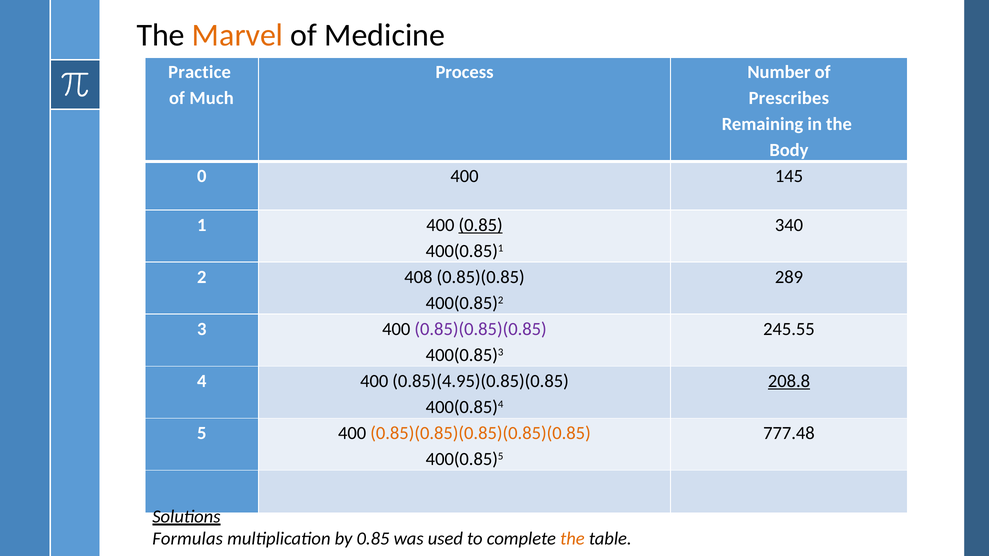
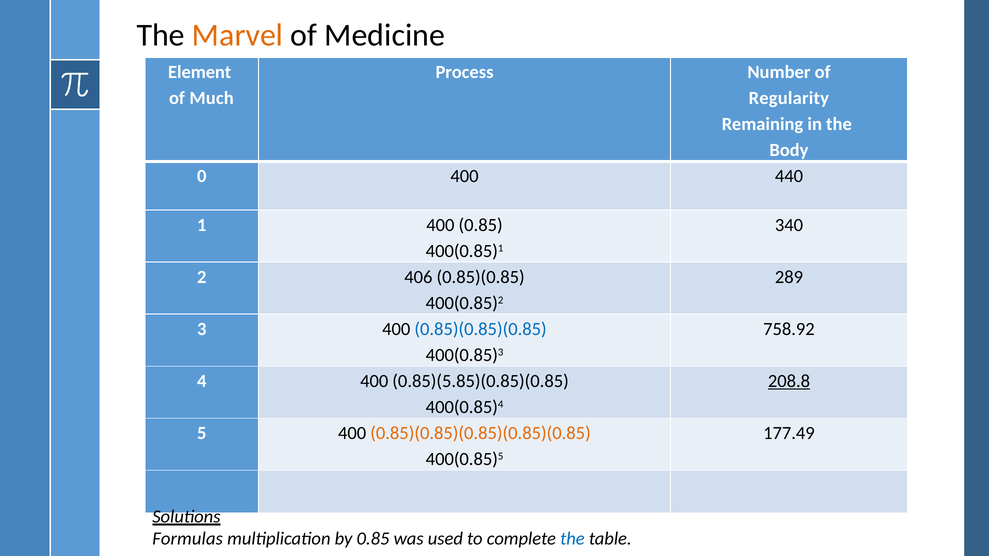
Practice: Practice -> Element (200, 72)
Prescribes: Prescribes -> Regularity (789, 98)
145: 145 -> 440 (789, 177)
0.85 underline: present -> none (481, 225)
408: 408 -> 406 (418, 277)
0.85)(0.85)(0.85 colour: purple -> blue (481, 329)
245.55: 245.55 -> 758.92 (789, 329)
0.85)(4.95)(0.85)(0.85: 0.85)(4.95)(0.85)(0.85 -> 0.85)(5.85)(0.85)(0.85 (481, 381)
777.48: 777.48 -> 177.49 (789, 434)
the colour: orange -> blue (572, 539)
